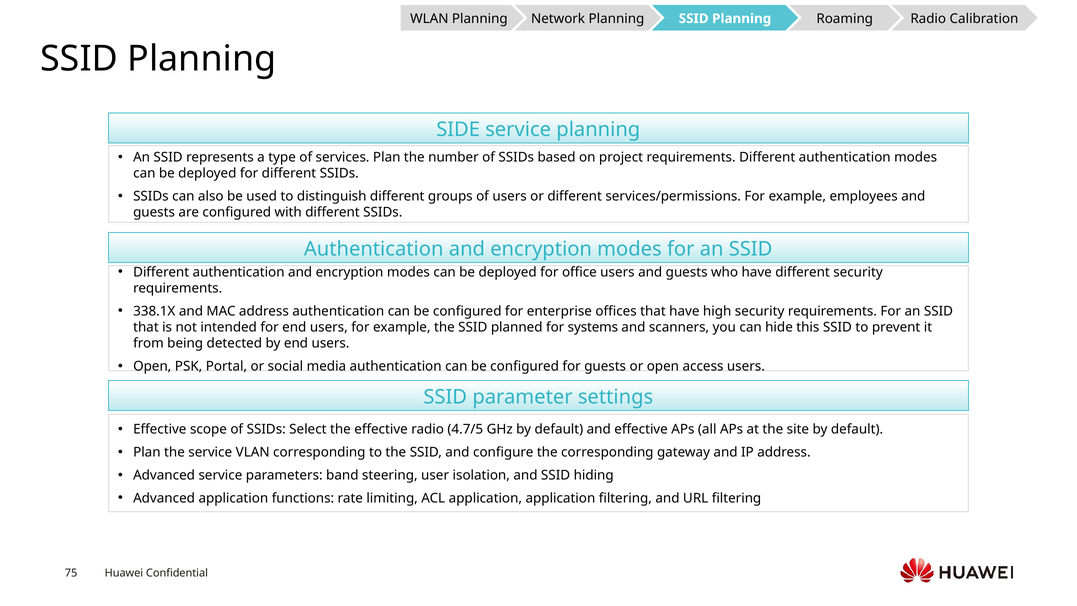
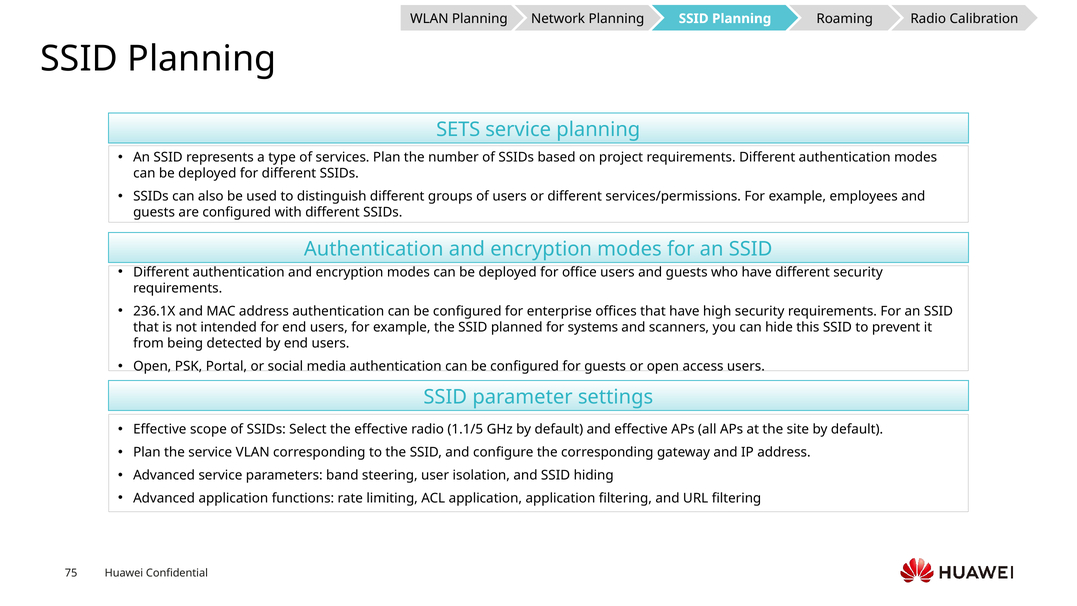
SIDE: SIDE -> SETS (458, 129)
338.1X: 338.1X -> 236.1X (154, 311)
4.7/5: 4.7/5 -> 1.1/5 (465, 429)
